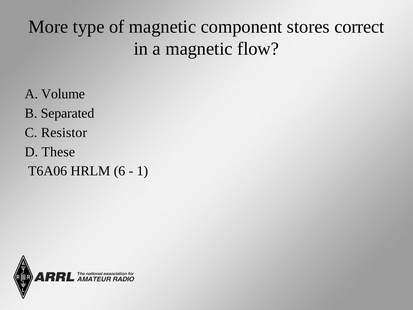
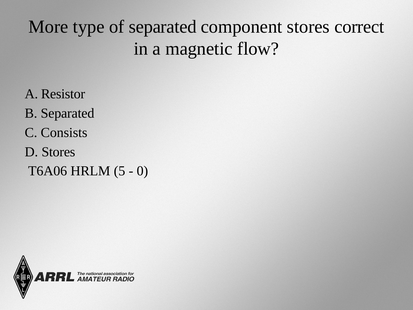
of magnetic: magnetic -> separated (163, 27)
Volume: Volume -> Resistor (63, 94)
Resistor: Resistor -> Consists (64, 132)
D These: These -> Stores (58, 152)
6: 6 -> 5 (119, 171)
1: 1 -> 0 (142, 171)
